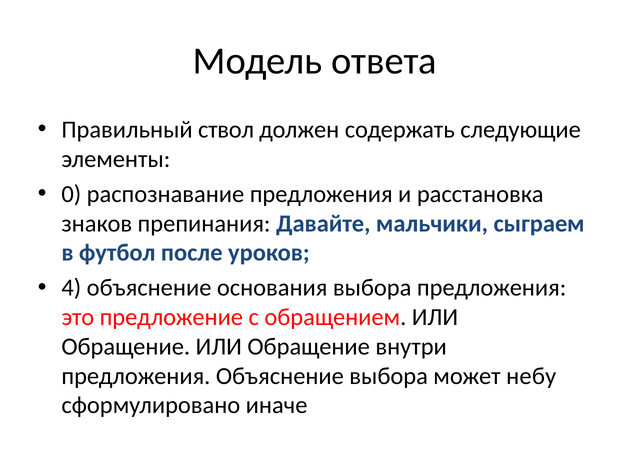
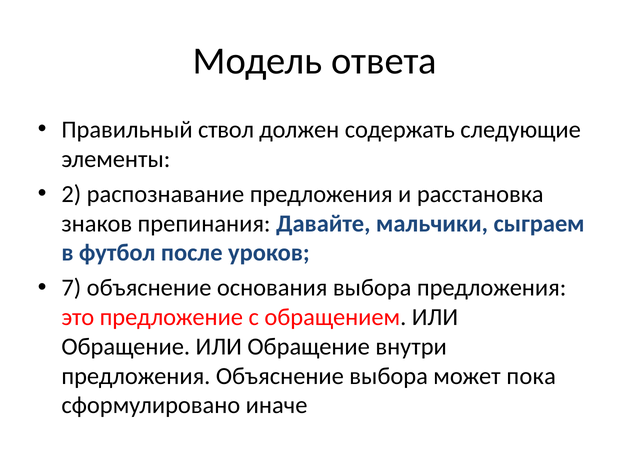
0: 0 -> 2 (71, 194)
4: 4 -> 7 (71, 288)
небу: небу -> пока (531, 376)
